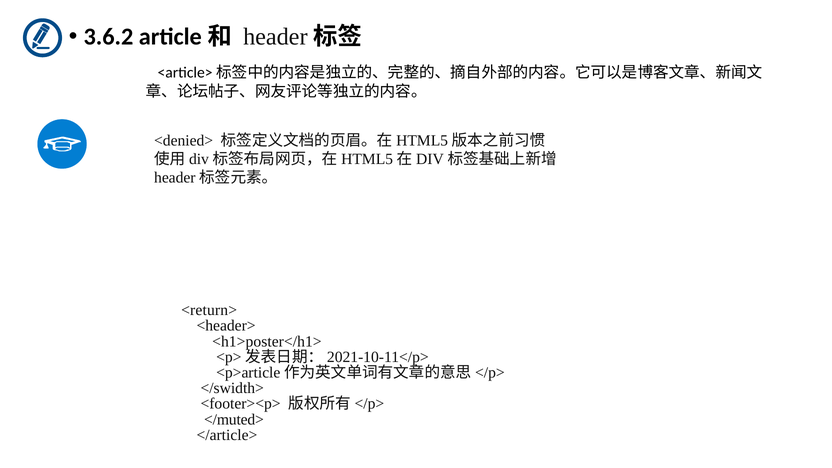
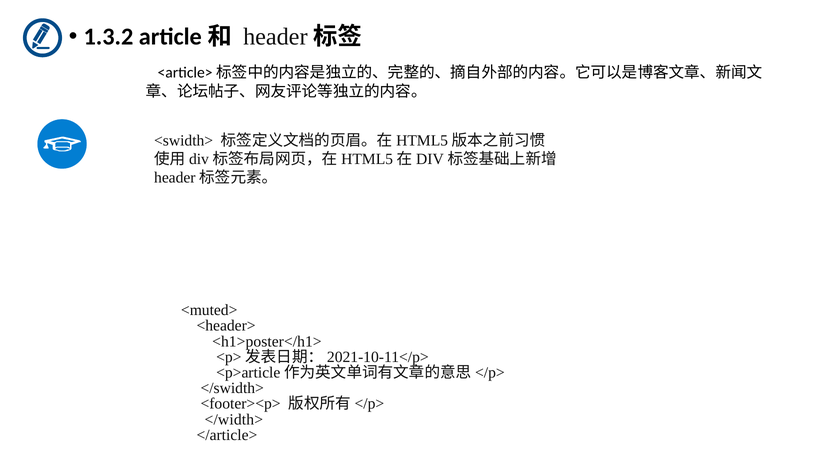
3.6.2: 3.6.2 -> 1.3.2 (108, 37)
<denied>: <denied> -> <swidth> (184, 140)
<return>: <return> -> <muted> (209, 310)
</muted>: </muted> -> </width> (234, 419)
